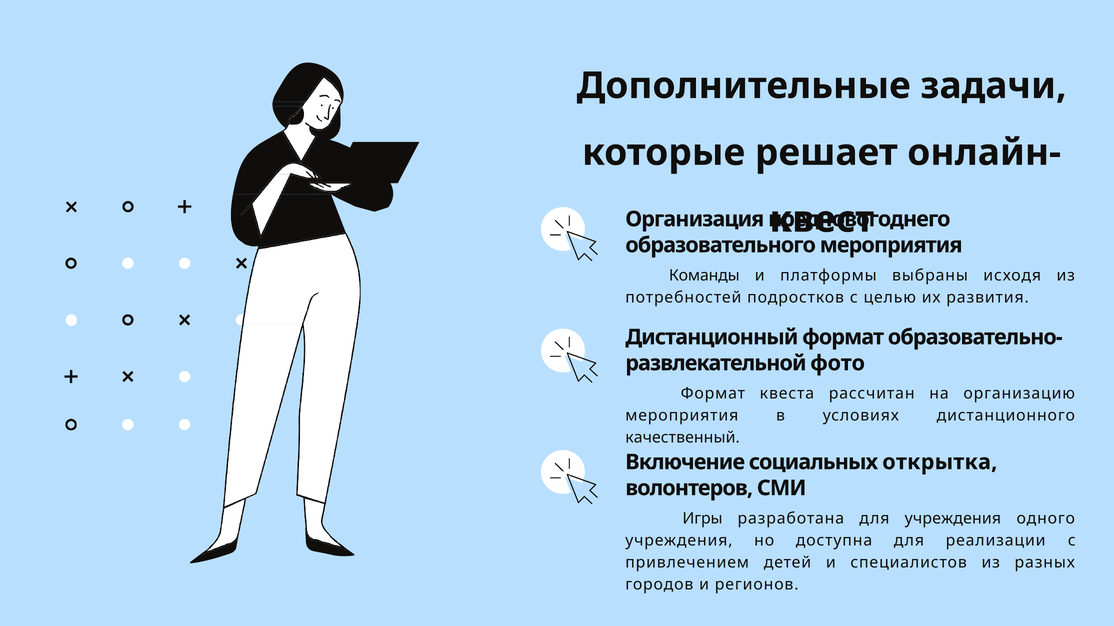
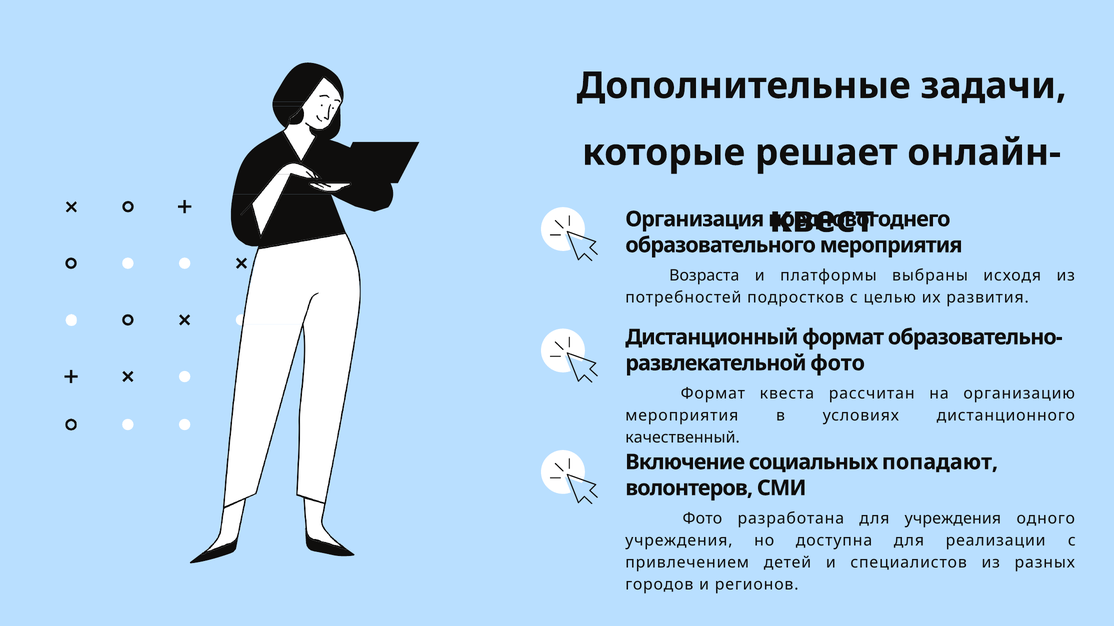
Команды: Команды -> Возраста (704, 276)
открытка: открытка -> попадают (940, 463)
Игры: Игры -> Фото (702, 519)
